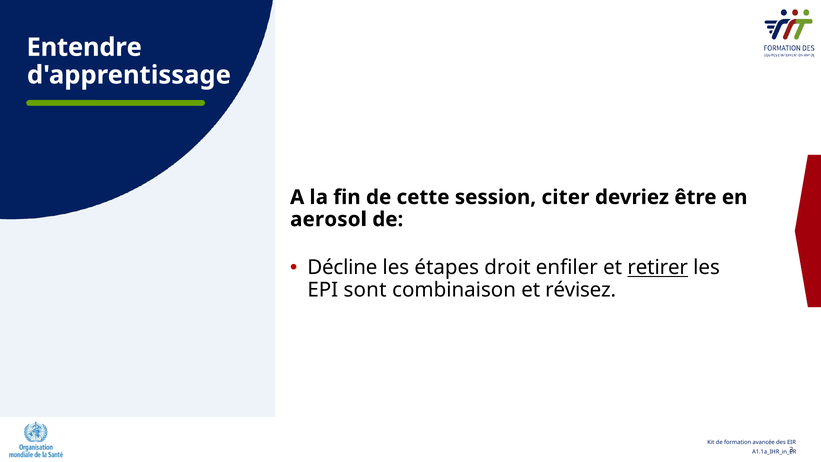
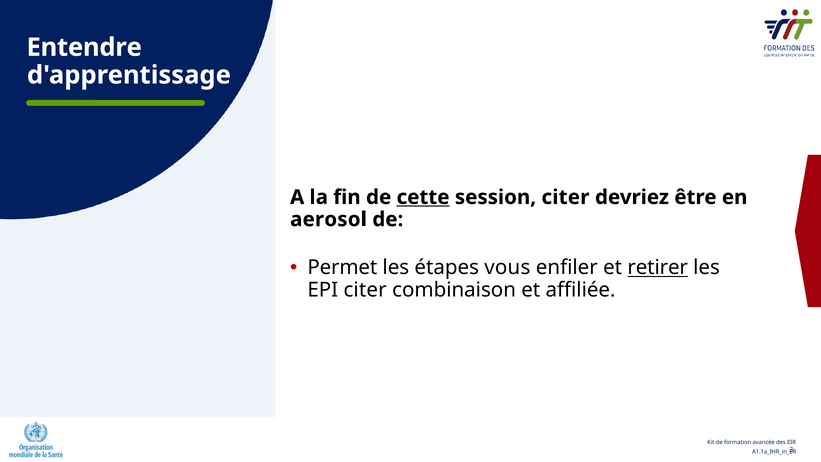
cette underline: none -> present (423, 197)
Décline: Décline -> Permet (342, 267)
droit: droit -> vous (507, 267)
EPI sont: sont -> citer (365, 290)
révisez: révisez -> affiliée (581, 290)
